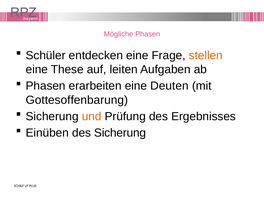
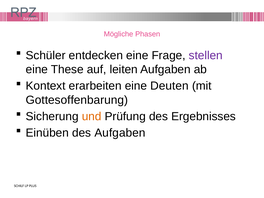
stellen colour: orange -> purple (206, 55)
Phasen: Phasen -> Kontext (46, 86)
des Sicherung: Sicherung -> Aufgaben (120, 133)
